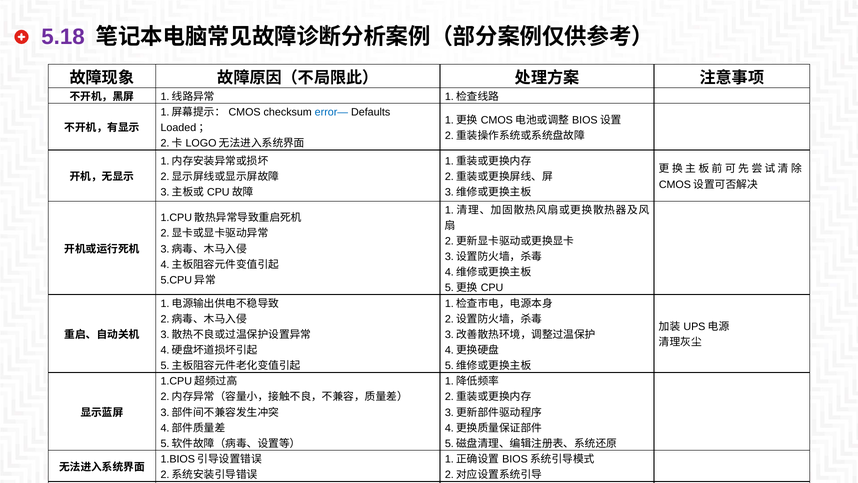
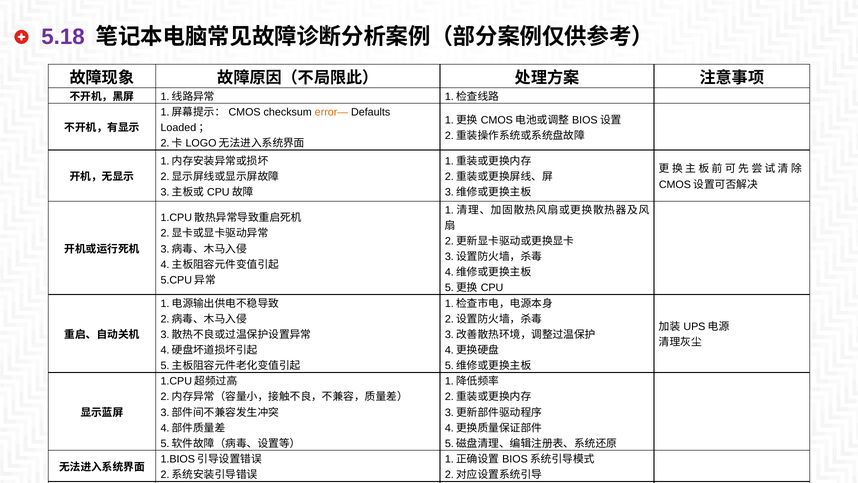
error— colour: blue -> orange (331, 112)
